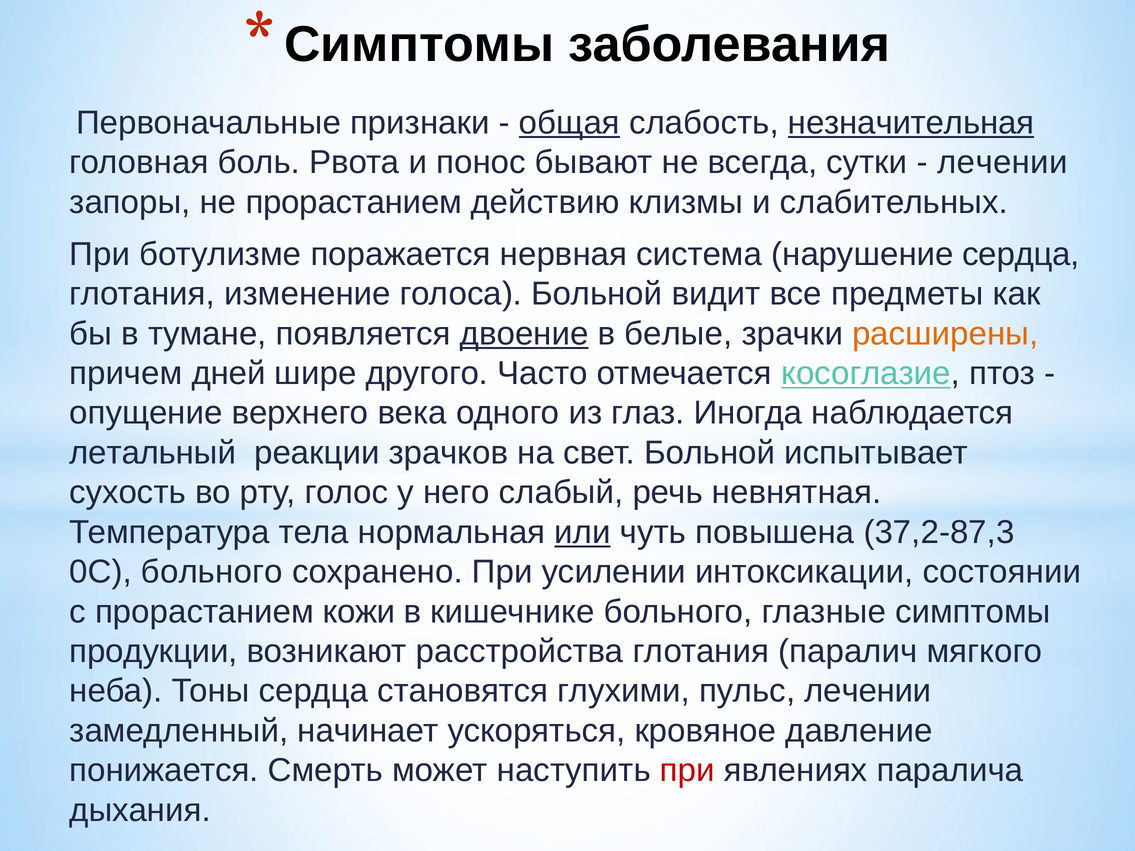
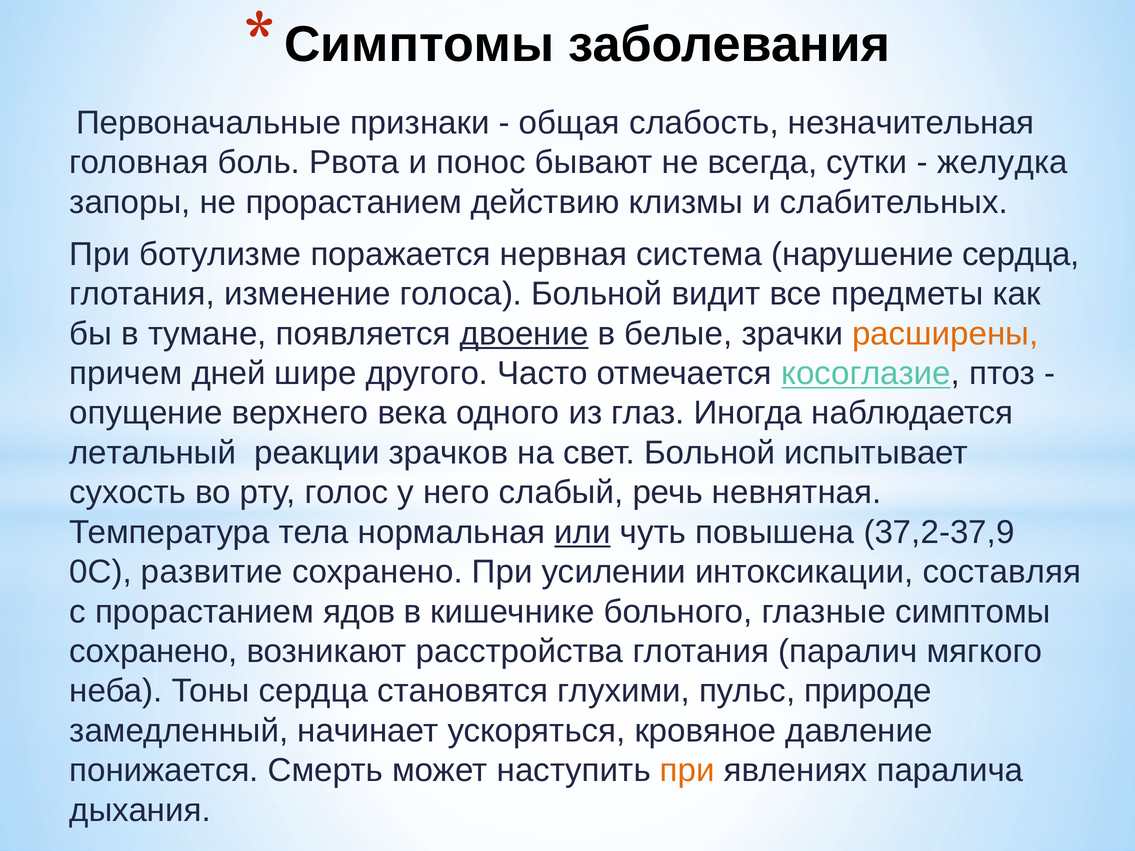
общая underline: present -> none (569, 123)
незначительная underline: present -> none (911, 123)
лечении: лечении -> желудка (1002, 162)
37,2-87,3: 37,2-87,3 -> 37,2-37,9 (939, 532)
0С больного: больного -> развитие (212, 572)
состоянии: состоянии -> составляя (1002, 572)
кожи: кожи -> ядов (359, 612)
продукции: продукции -> сохранено (153, 651)
пульс лечении: лечении -> природе (868, 691)
при colour: red -> orange (687, 771)
